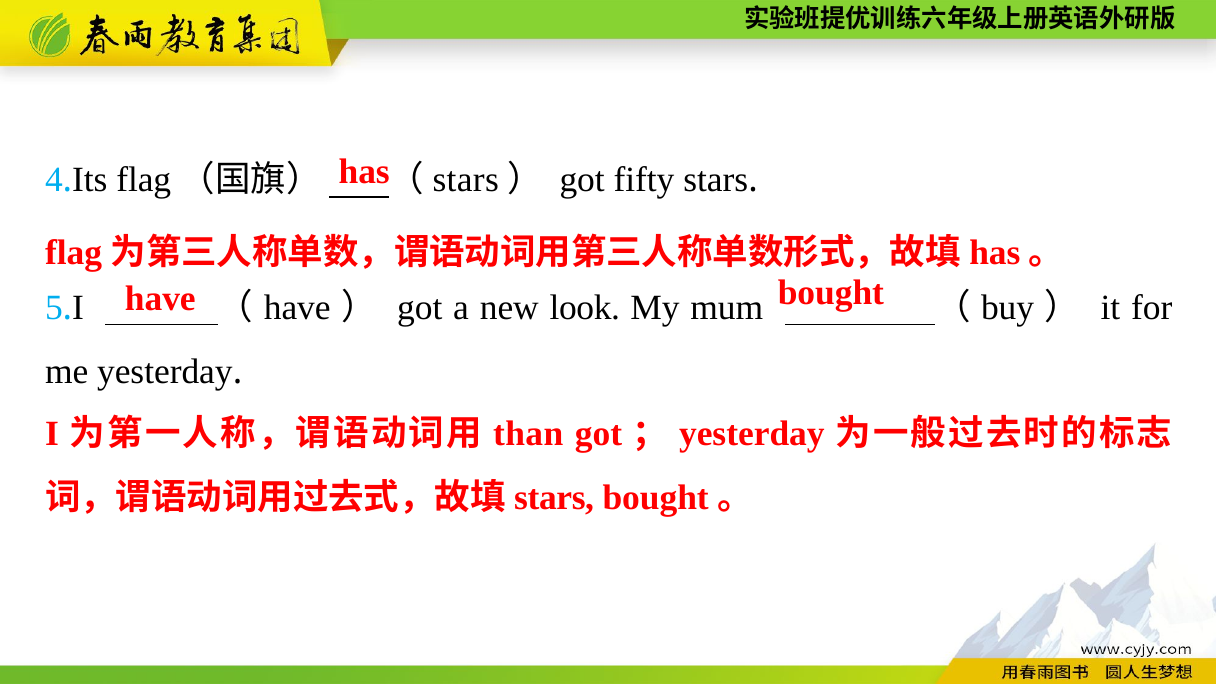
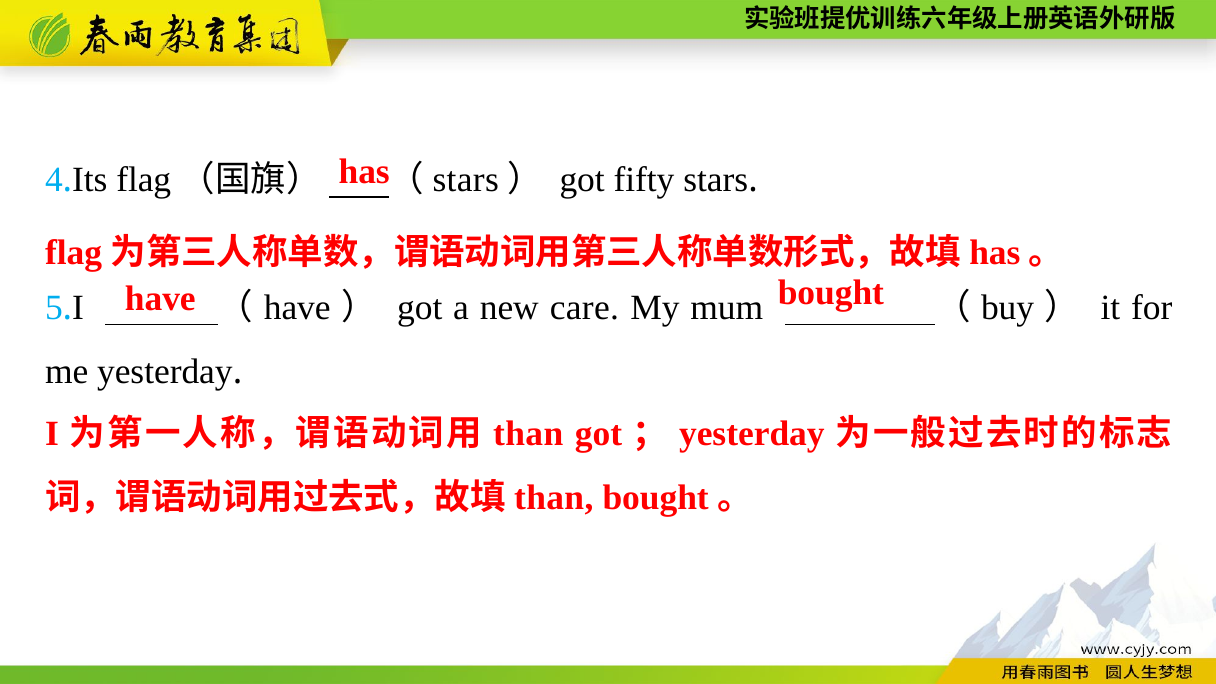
look: look -> care (584, 308)
stars: stars -> than (554, 498)
